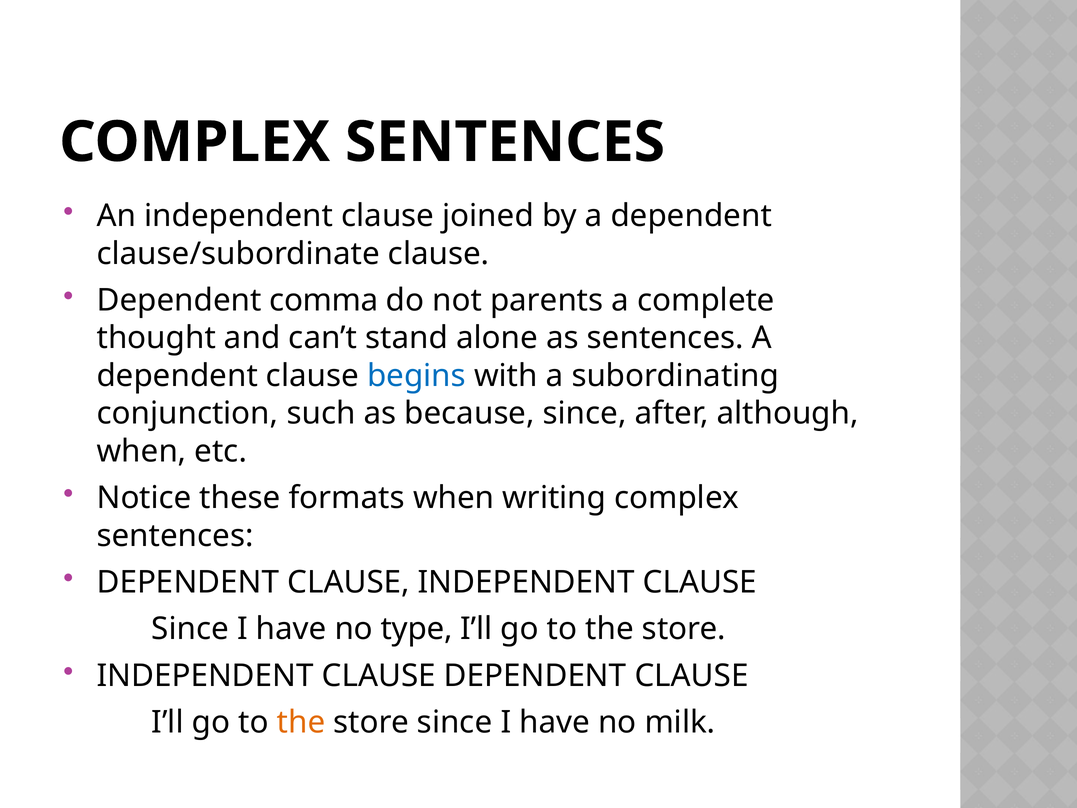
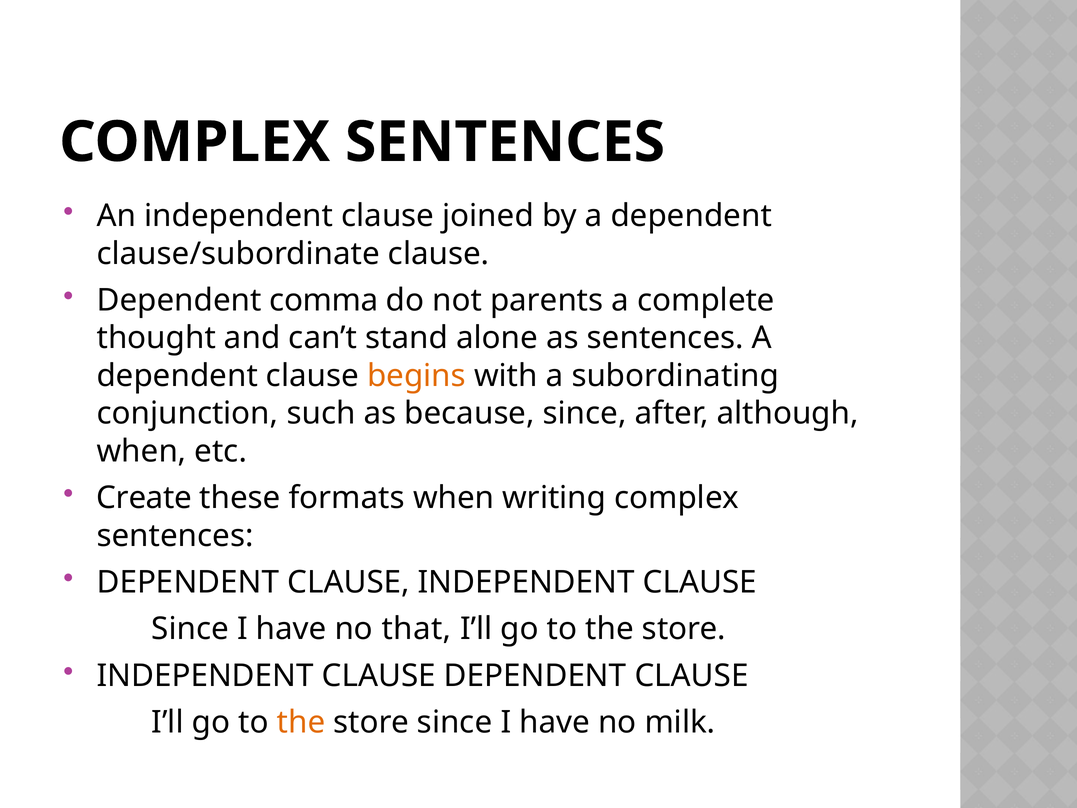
begins colour: blue -> orange (417, 376)
Notice: Notice -> Create (144, 498)
type: type -> that (416, 629)
